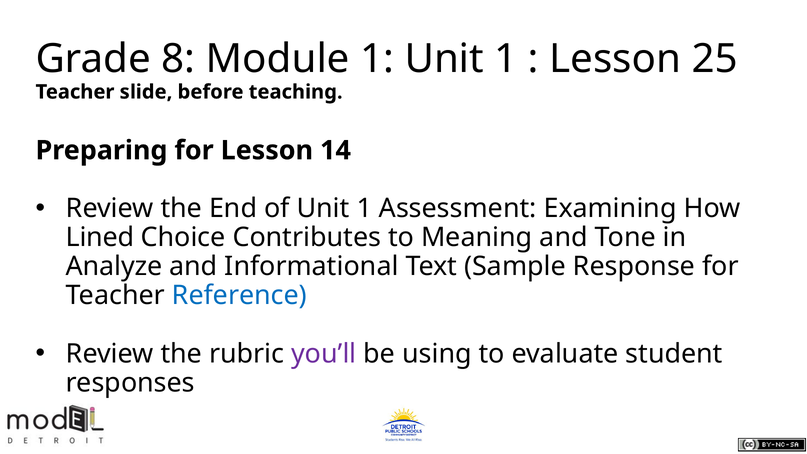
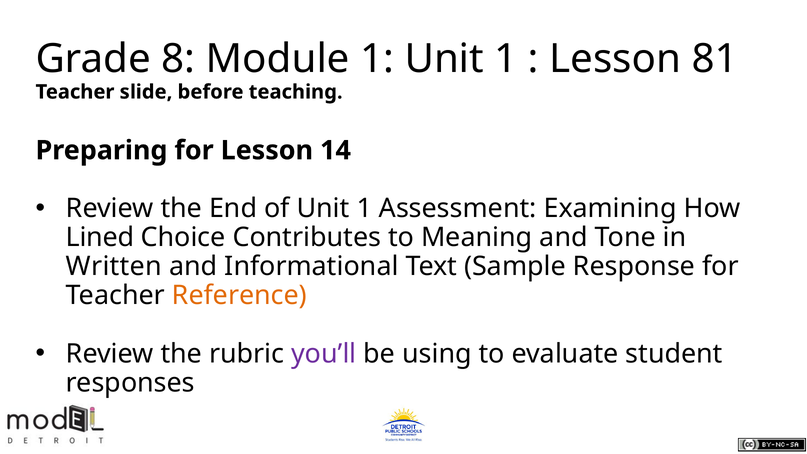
25: 25 -> 81 (715, 59)
Analyze: Analyze -> Written (114, 267)
Reference colour: blue -> orange (239, 296)
